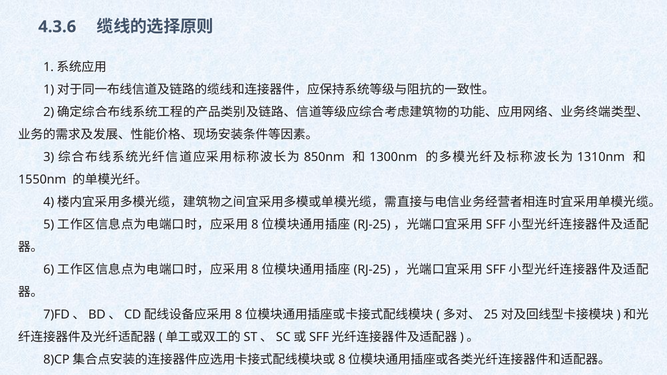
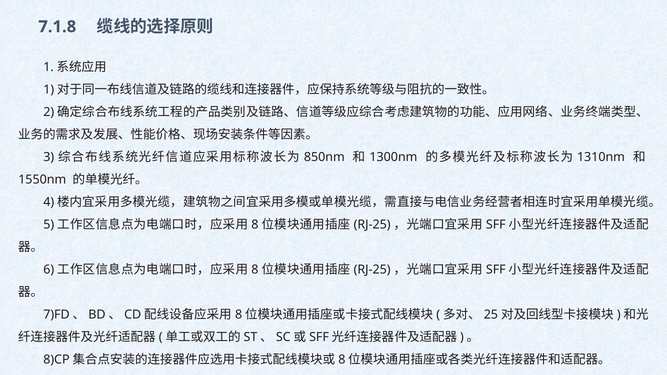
4.3.6: 4.3.6 -> 7.1.8 (57, 27)
